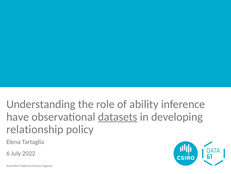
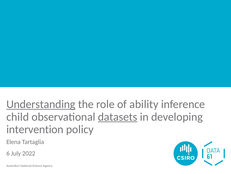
Understanding underline: none -> present (41, 104)
have: have -> child (18, 116)
relationship: relationship -> intervention (35, 129)
